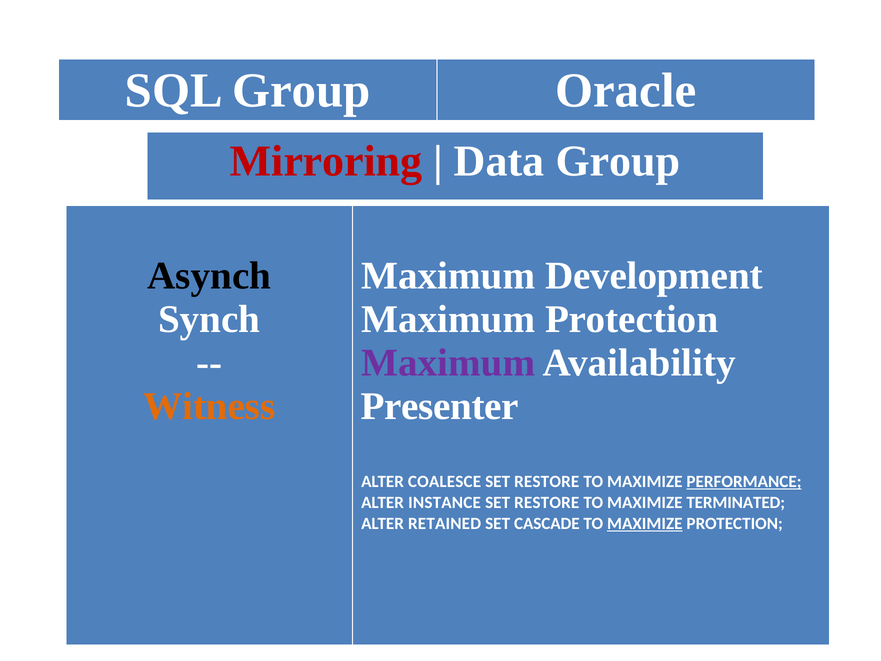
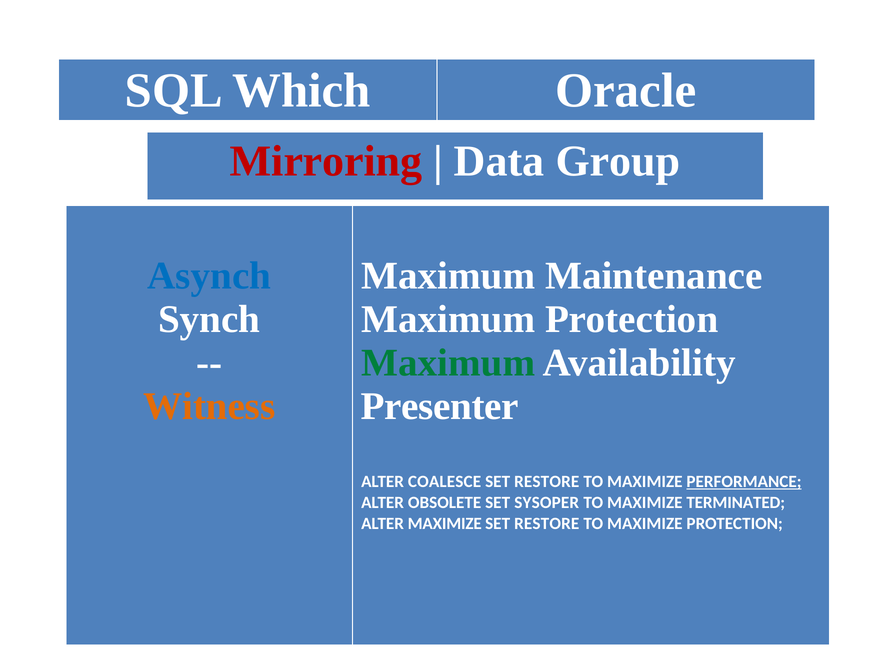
SQL Group: Group -> Which (301, 91)
Asynch colour: black -> blue (209, 276)
Development: Development -> Maintenance (654, 276)
Maximum colour: purple -> green (448, 363)
INSTANCE: INSTANCE -> OBSOLETE (445, 502)
RESTORE: RESTORE -> SYSOPER (547, 502)
ALTER RETAINED: RETAINED -> MAXIMIZE (445, 523)
CASCADE: CASCADE -> RESTORE (547, 523)
MAXIMIZE underline: present -> none (645, 523)
